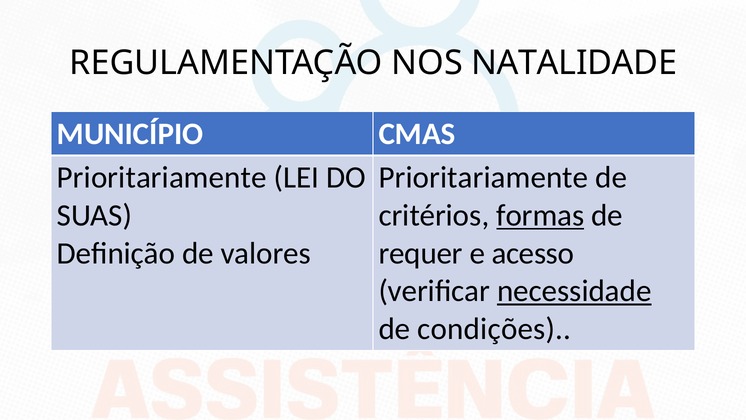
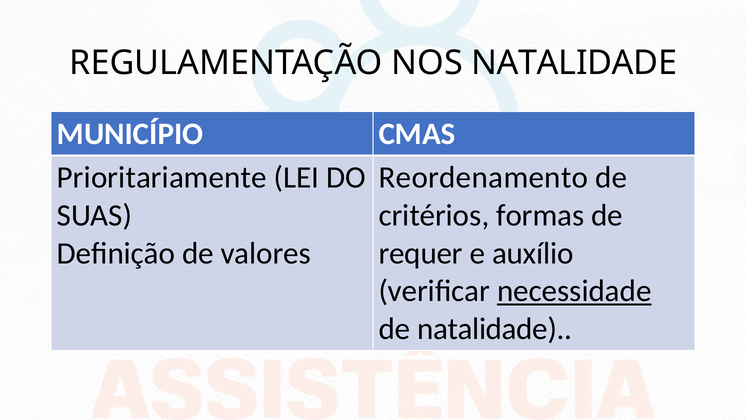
Prioritariamente: Prioritariamente -> Reordenamento (483, 177)
formas underline: present -> none (540, 215)
acesso: acesso -> auxílio (533, 253)
de condições: condições -> natalidade (495, 329)
